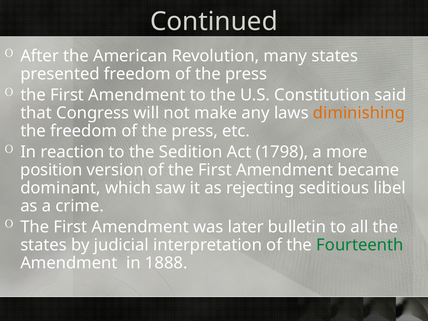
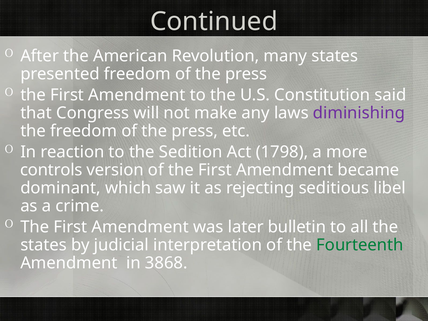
diminishing colour: orange -> purple (359, 113)
position: position -> controls (51, 170)
1888: 1888 -> 3868 (166, 263)
